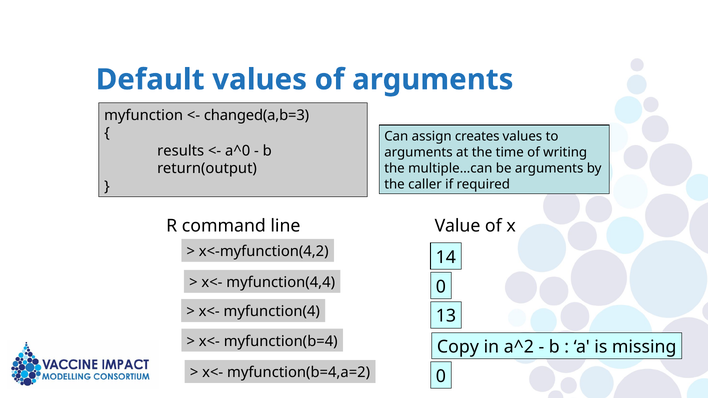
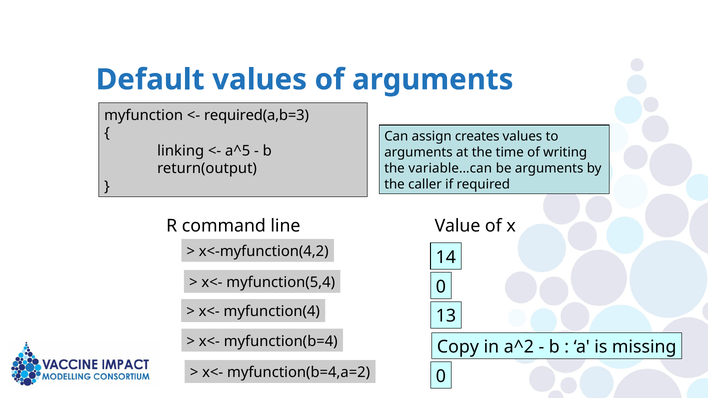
changed(a,b=3: changed(a,b=3 -> required(a,b=3 (256, 115)
results: results -> linking (181, 151)
a^0: a^0 -> a^5 (238, 151)
multiple…can: multiple…can -> variable…can (450, 168)
myfunction(4,4: myfunction(4,4 -> myfunction(5,4 (281, 283)
